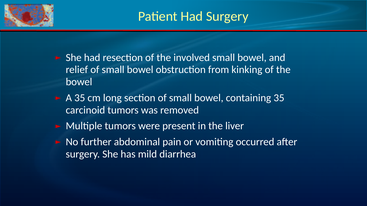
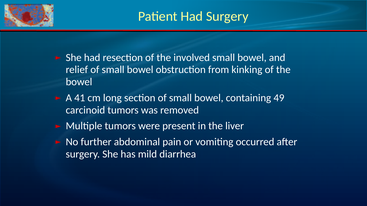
A 35: 35 -> 41 (80, 98)
containing 35: 35 -> 49 (279, 98)
